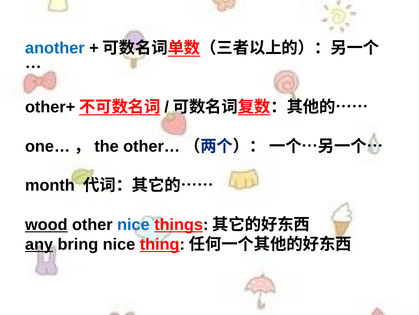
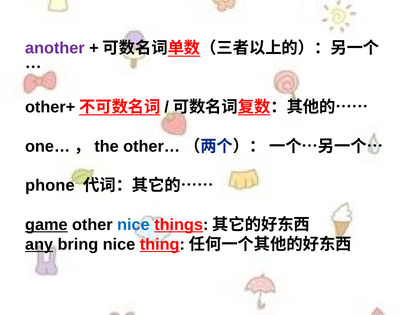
another colour: blue -> purple (55, 48)
month: month -> phone (50, 185)
wood: wood -> game (46, 224)
